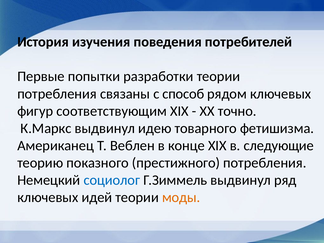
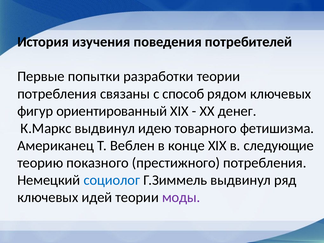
соответствующим: соответствующим -> ориентированный (112, 111)
точно: точно -> денег (237, 111)
моды colour: orange -> purple (181, 197)
